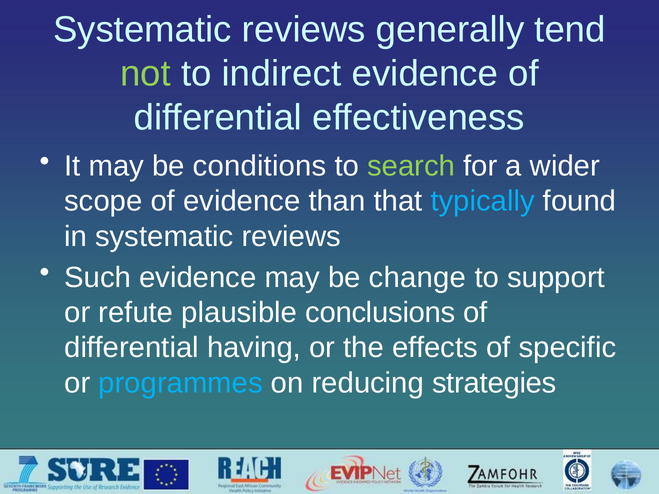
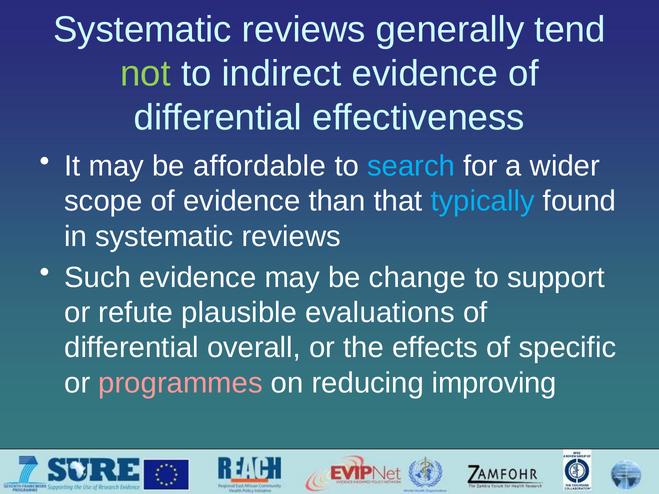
conditions: conditions -> affordable (259, 166)
search colour: light green -> light blue (411, 166)
conclusions: conclusions -> evaluations (380, 313)
having: having -> overall (254, 348)
programmes colour: light blue -> pink (181, 383)
strategies: strategies -> improving (494, 383)
